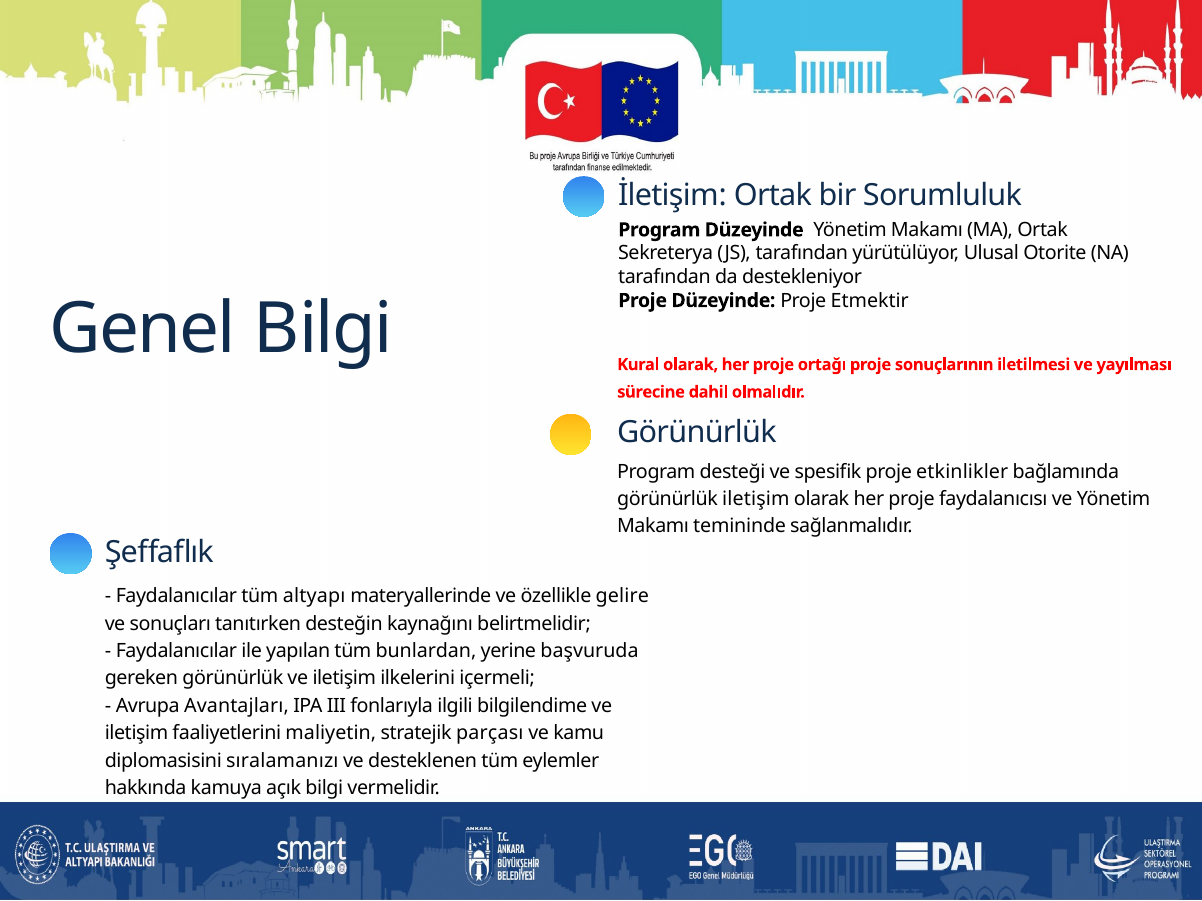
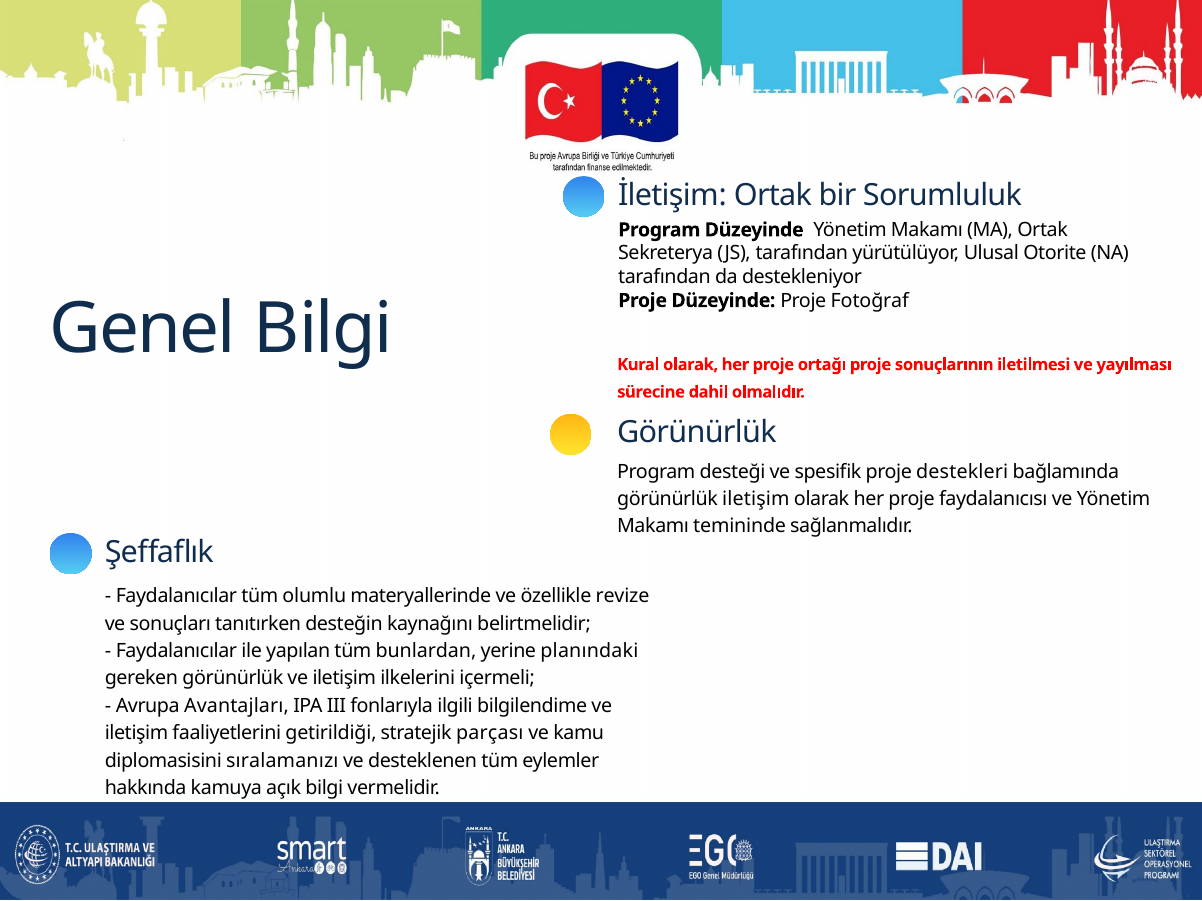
Etmektir: Etmektir -> Fotoğraf (870, 301)
etkinlikler: etkinlikler -> destekleri (962, 472)
altyapı: altyapı -> olumlu (314, 597)
gelire: gelire -> revize (622, 597)
başvuruda: başvuruda -> planındaki (589, 651)
maliyetin: maliyetin -> getirildiği (331, 734)
